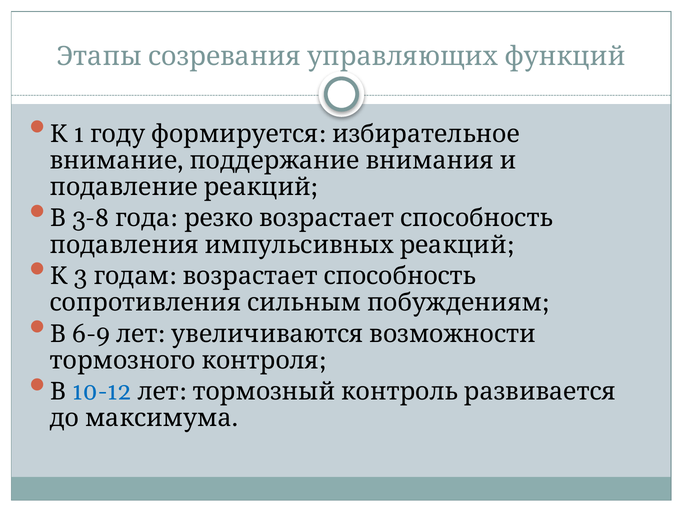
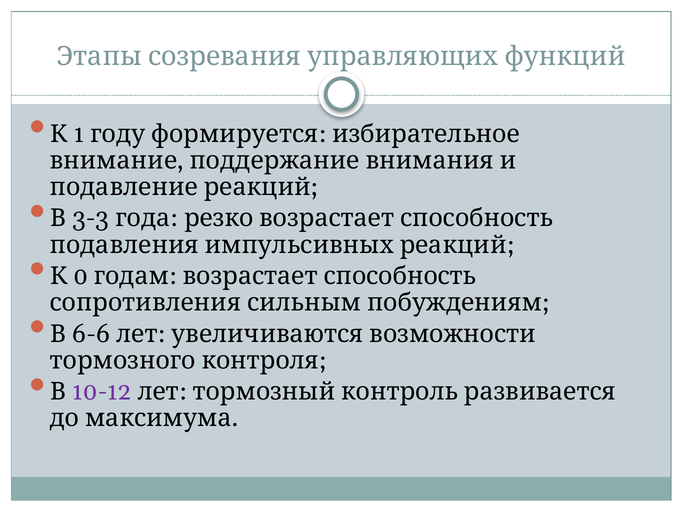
3-8: 3-8 -> 3-3 (91, 218)
3: 3 -> 0 (81, 276)
6-9: 6-9 -> 6-6 (91, 334)
10-12 colour: blue -> purple (102, 392)
